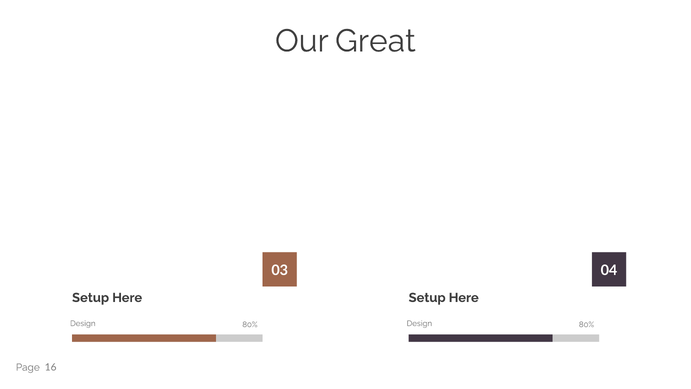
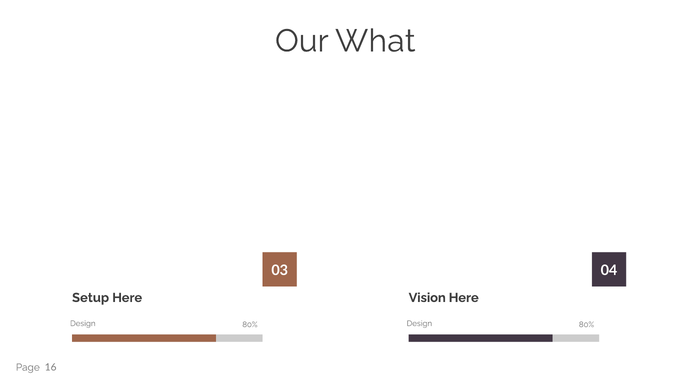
Great: Great -> What (375, 41)
Setup: Setup -> Vision (427, 297)
